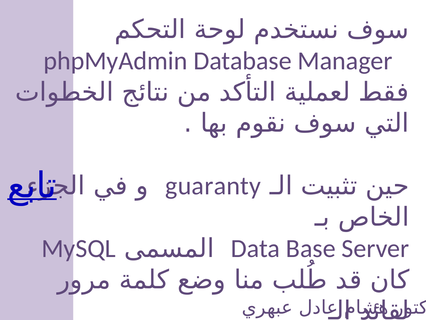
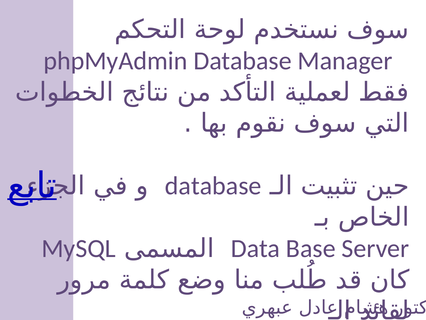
guaranty: guaranty -> database (213, 186)
